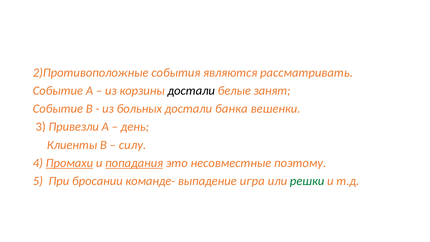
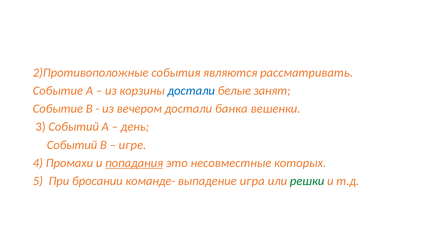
достали colour: black -> blue (191, 91)
больных: больных -> вечером (139, 109)
3 Привезли: Привезли -> Событий (74, 127)
Клиенты: Клиенты -> Событий (72, 145)
силу: силу -> игре (133, 145)
Промахи underline: present -> none (69, 163)
поэтому: поэтому -> которых (300, 163)
